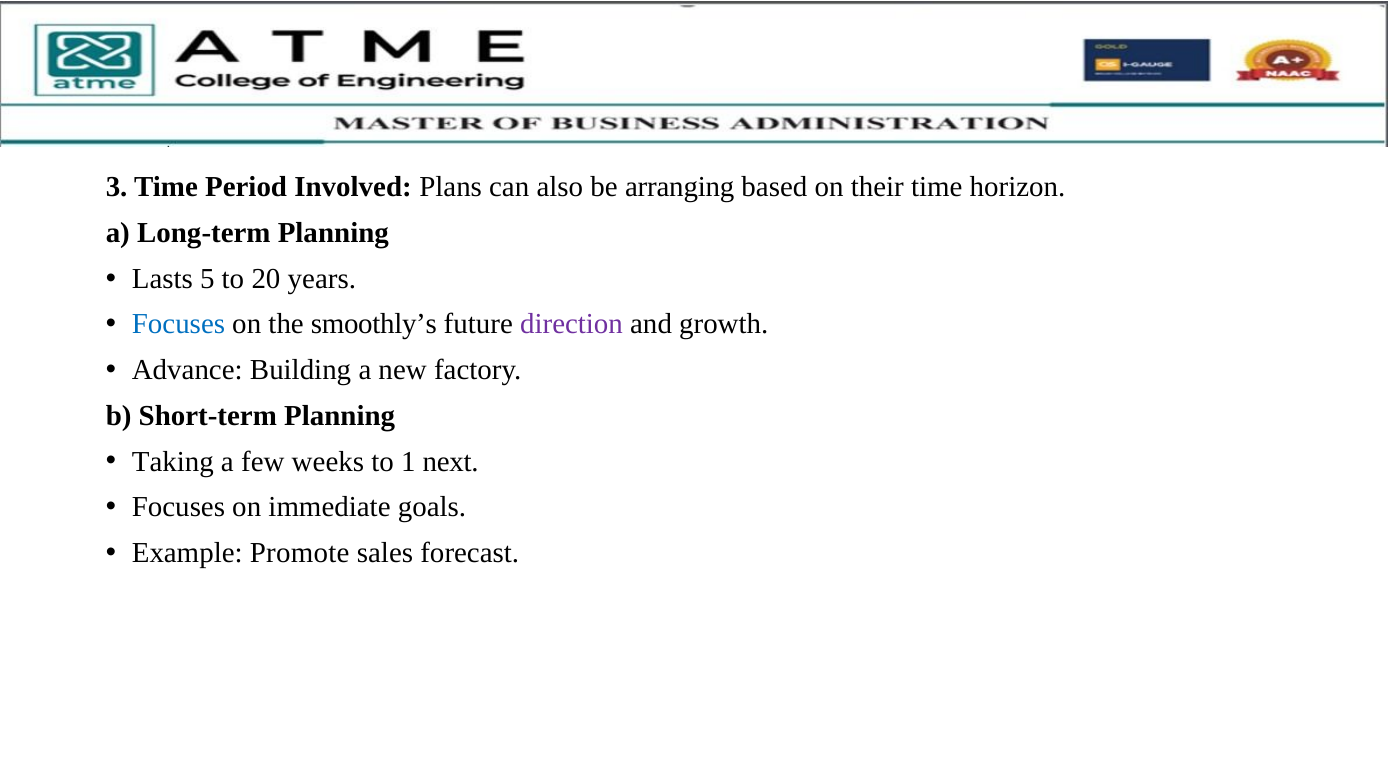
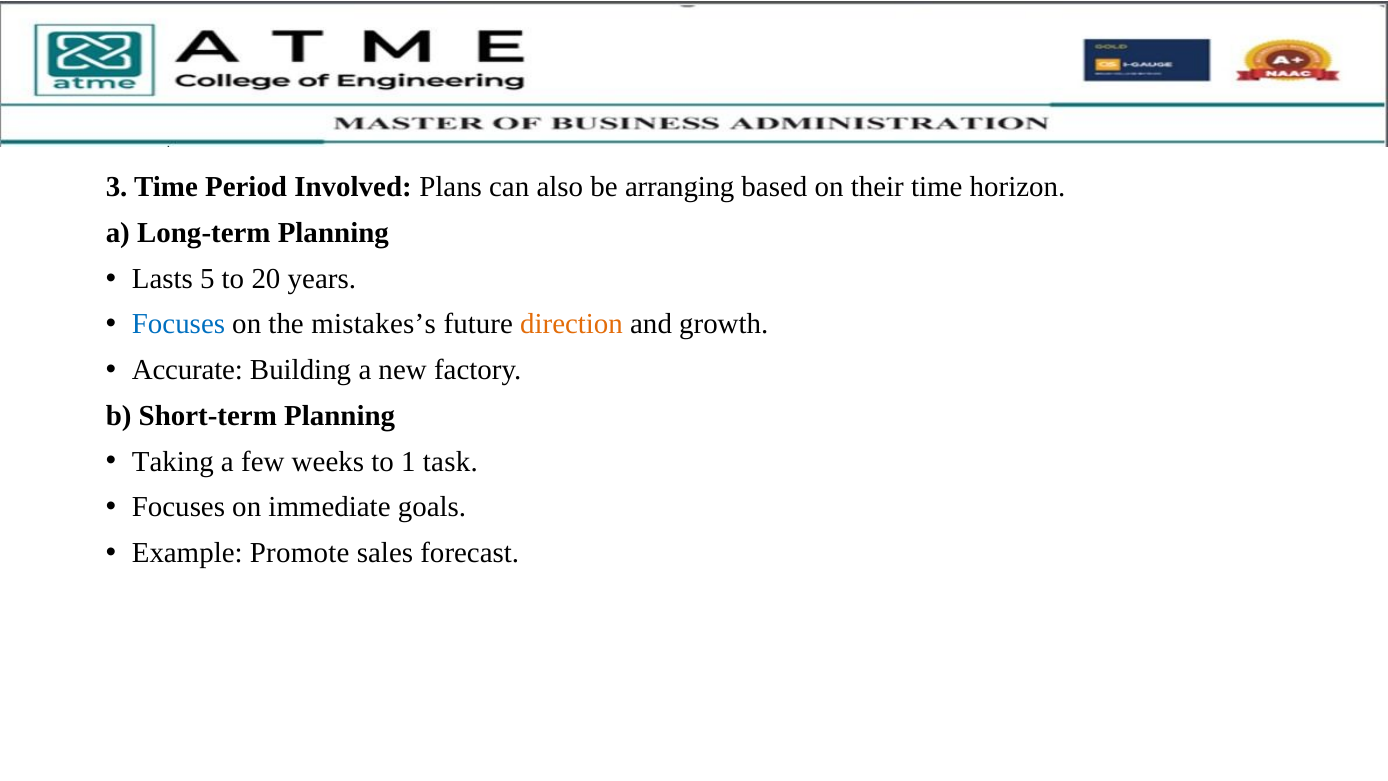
smoothly’s: smoothly’s -> mistakes’s (374, 324)
direction colour: purple -> orange (572, 324)
Advance: Advance -> Accurate (187, 370)
next: next -> task (450, 461)
